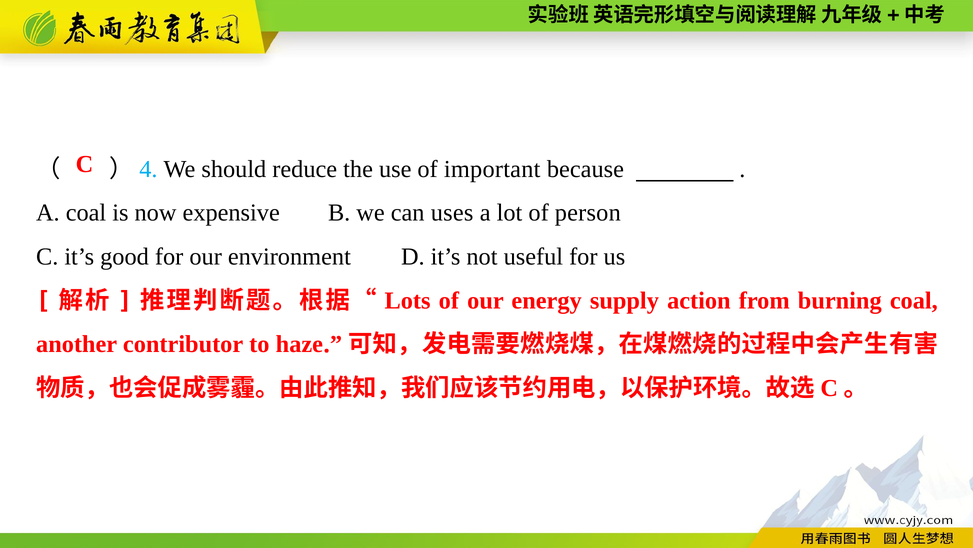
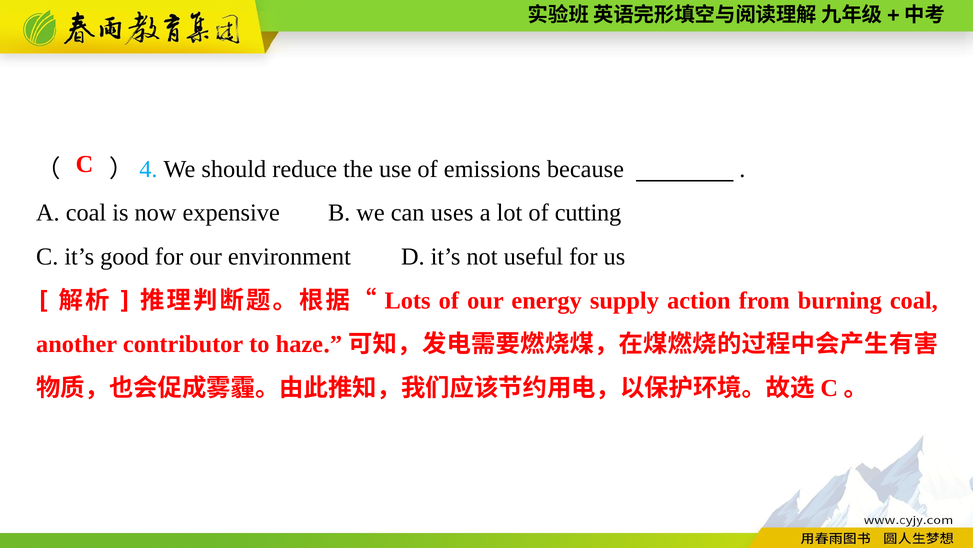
important: important -> emissions (492, 169)
person: person -> cutting (588, 213)
